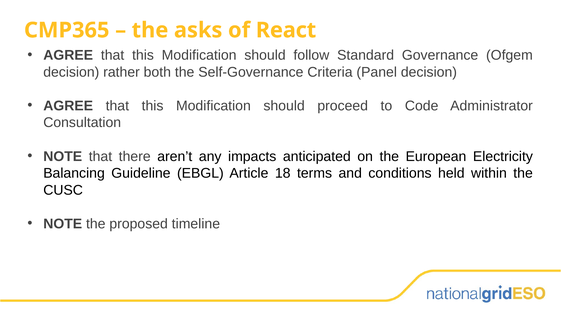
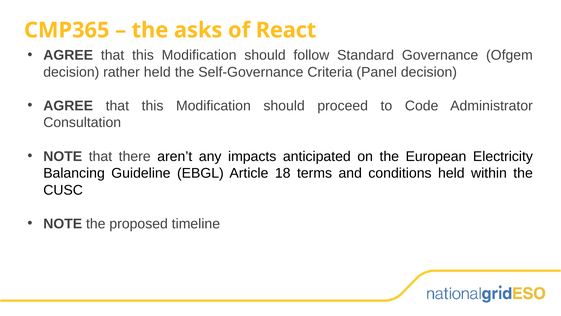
rather both: both -> held (157, 72)
